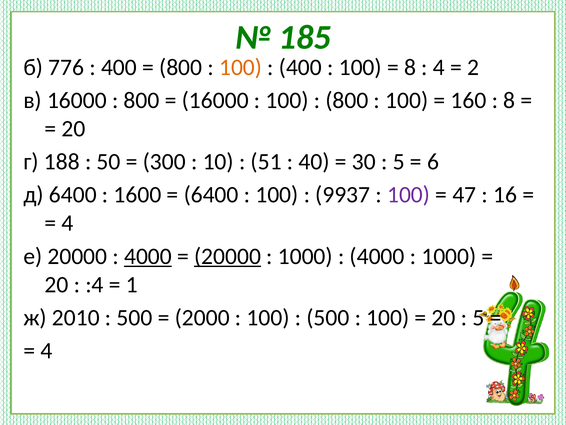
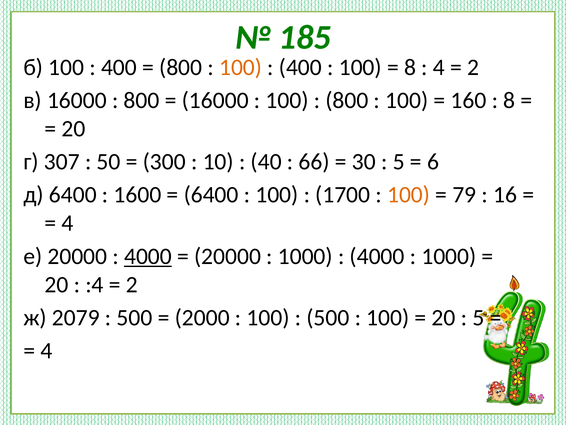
б 776: 776 -> 100 (66, 67)
188: 188 -> 307 (62, 162)
51: 51 -> 40 (266, 162)
40: 40 -> 66 (314, 162)
9937: 9937 -> 1700 (343, 195)
100 colour: purple -> orange (409, 195)
47: 47 -> 79 (464, 195)
20000 underline: present -> none (228, 256)
1: 1 -> 2 (132, 284)
2010: 2010 -> 2079 (76, 317)
